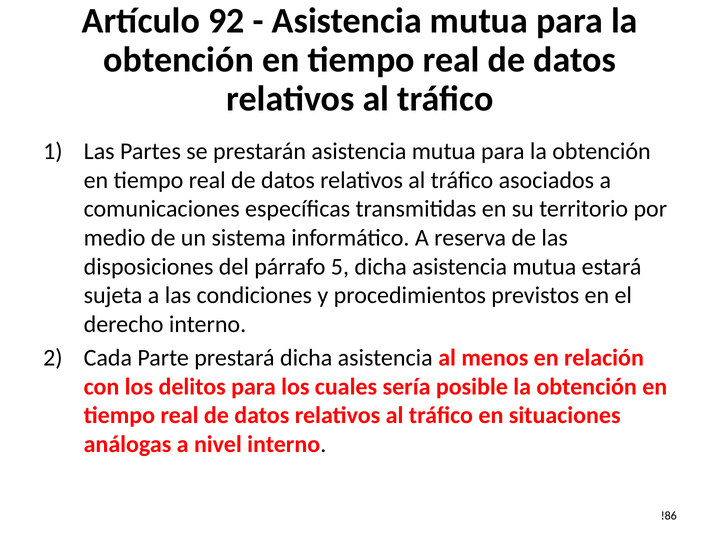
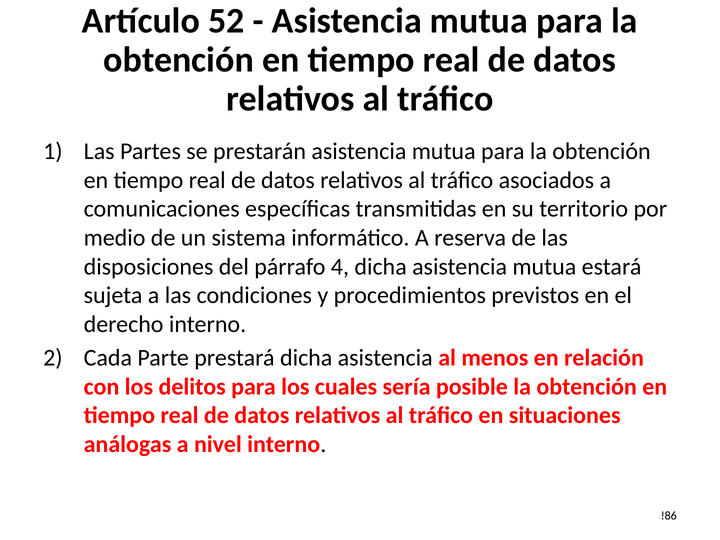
92: 92 -> 52 (226, 21)
5: 5 -> 4 (340, 267)
